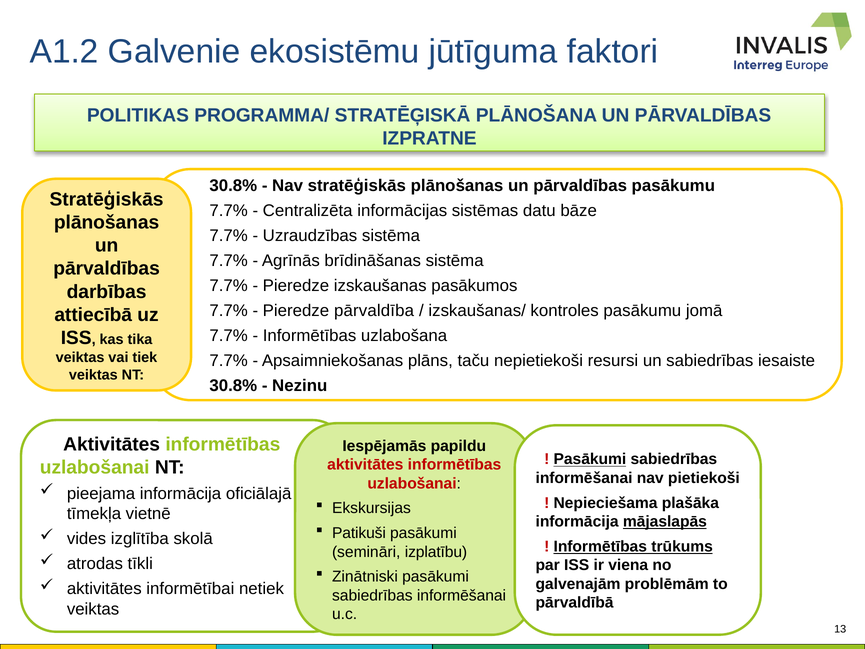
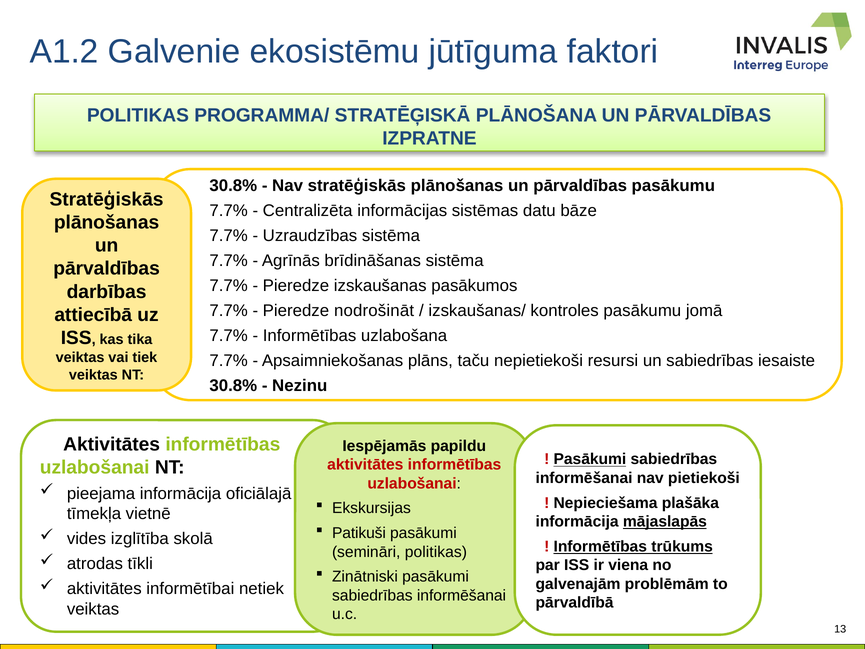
pārvaldība: pārvaldība -> nodrošināt (374, 311)
semināri izplatību: izplatību -> politikas (436, 552)
